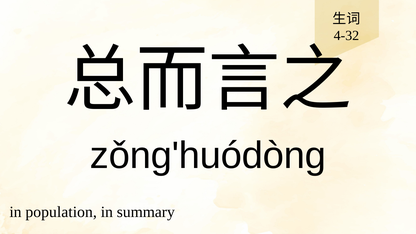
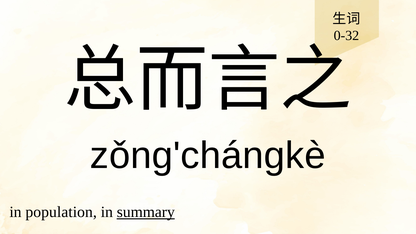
4-32: 4-32 -> 0-32 (346, 35)
zǒng'huódòng: zǒng'huódòng -> zǒng'chángkè (208, 155)
summary underline: none -> present (146, 212)
